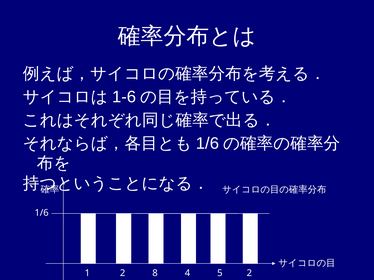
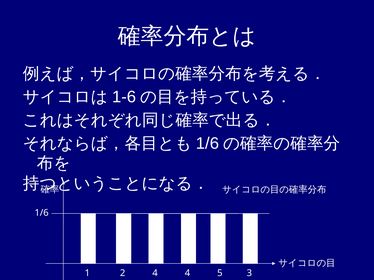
2 8: 8 -> 4 (155, 274)
5 2: 2 -> 3 (249, 274)
